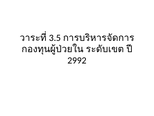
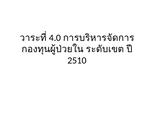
3.5: 3.5 -> 4.0 (55, 38)
2992: 2992 -> 2510 (77, 60)
